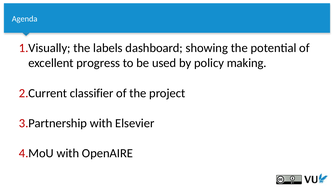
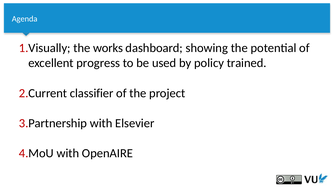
labels: labels -> works (108, 48)
making: making -> trained (247, 63)
